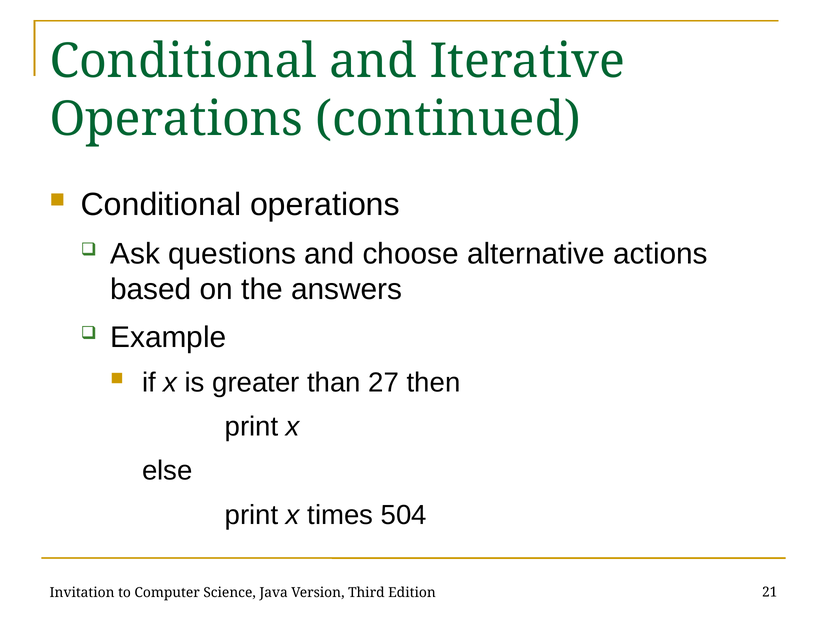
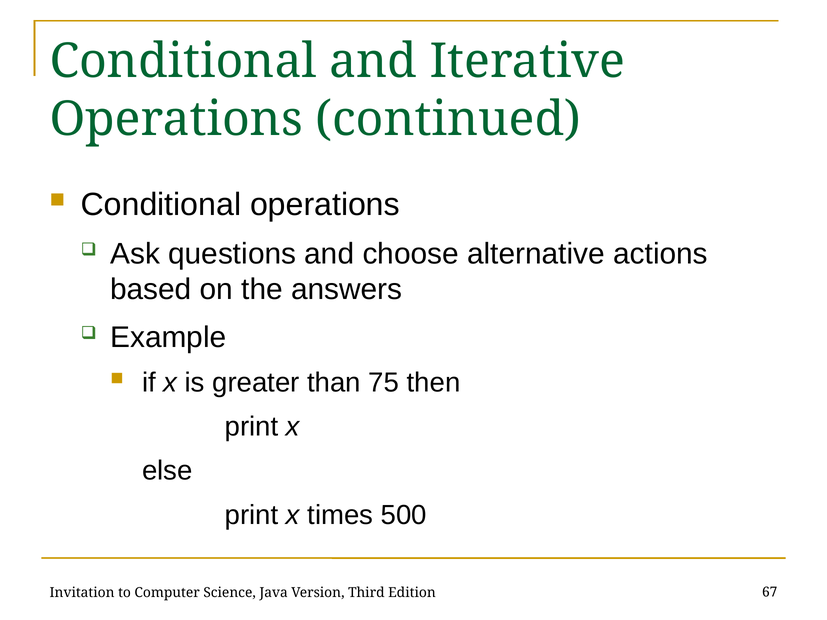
27: 27 -> 75 (384, 383)
504: 504 -> 500 (404, 515)
21: 21 -> 67 (770, 592)
